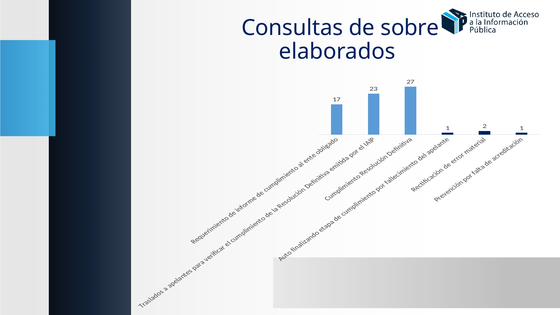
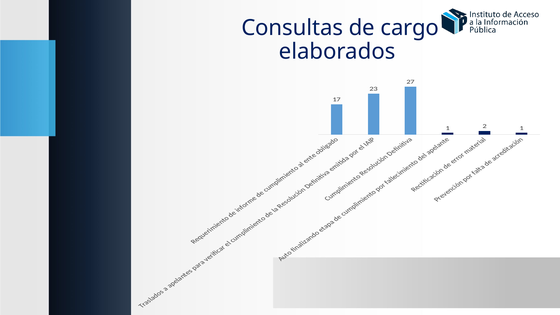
sobre: sobre -> cargo (410, 28)
